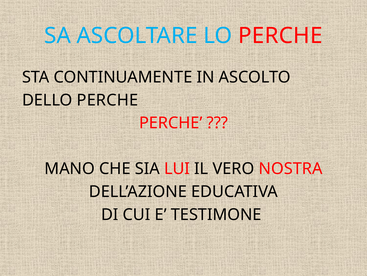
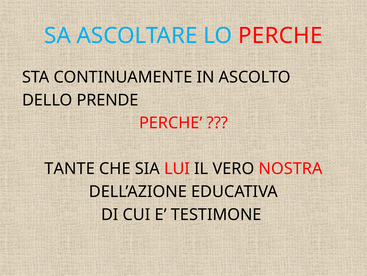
DELLO PERCHE: PERCHE -> PRENDE (108, 100)
MANO: MANO -> TANTE (70, 168)
